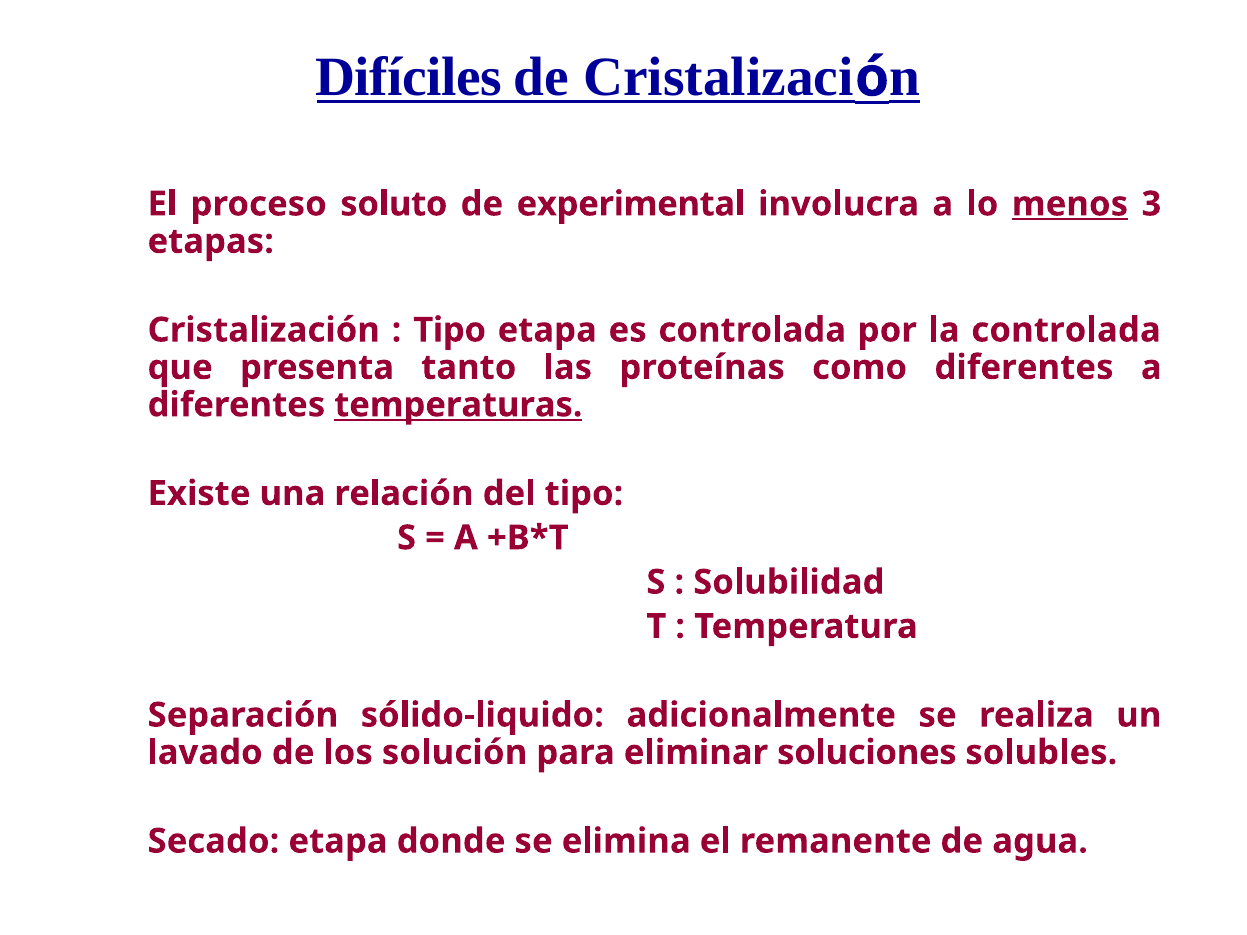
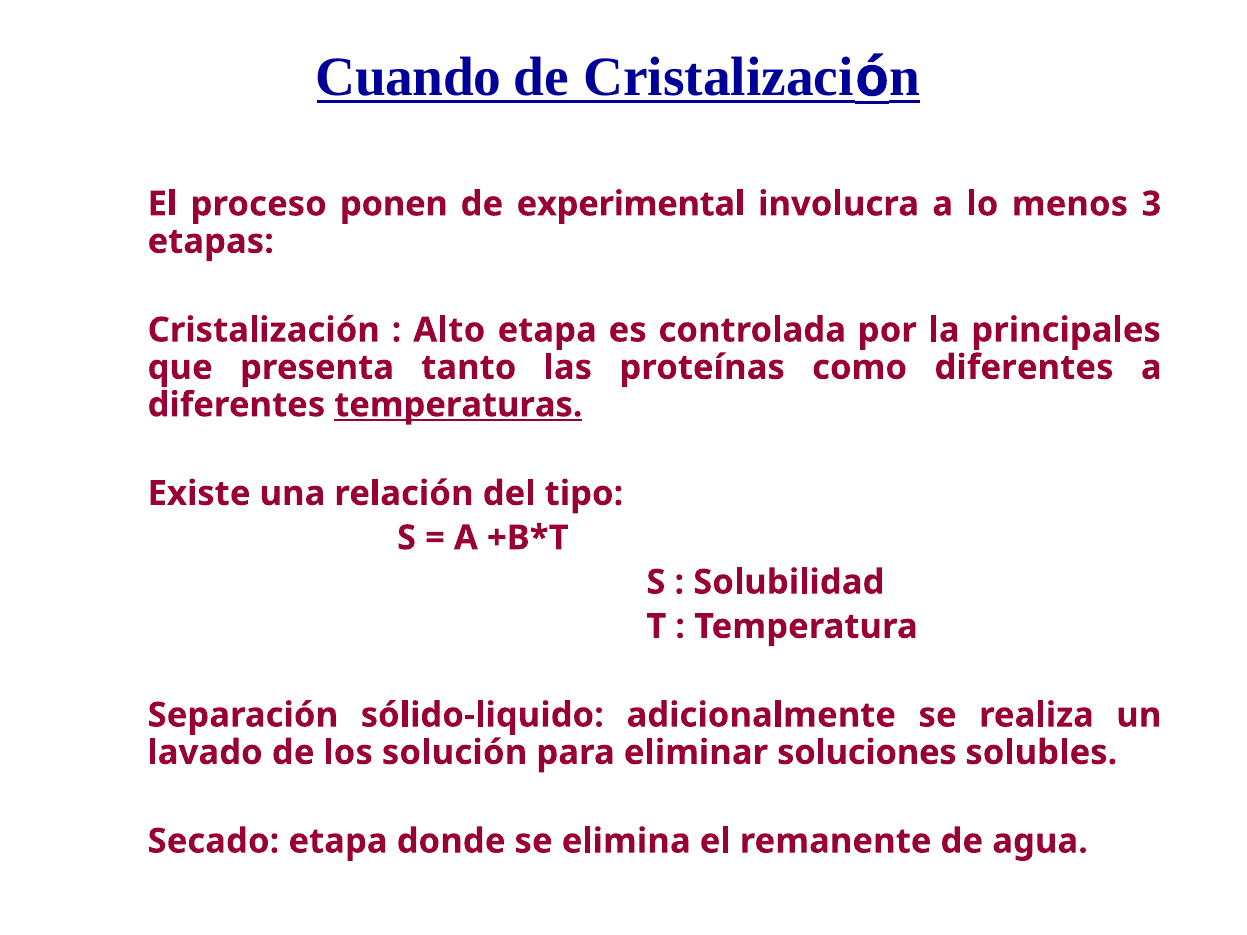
Difíciles: Difíciles -> Cuando (409, 77)
soluto: soluto -> ponen (394, 204)
menos underline: present -> none (1070, 204)
Tipo: Tipo -> Alto (449, 330)
la controlada: controlada -> principales (1066, 330)
